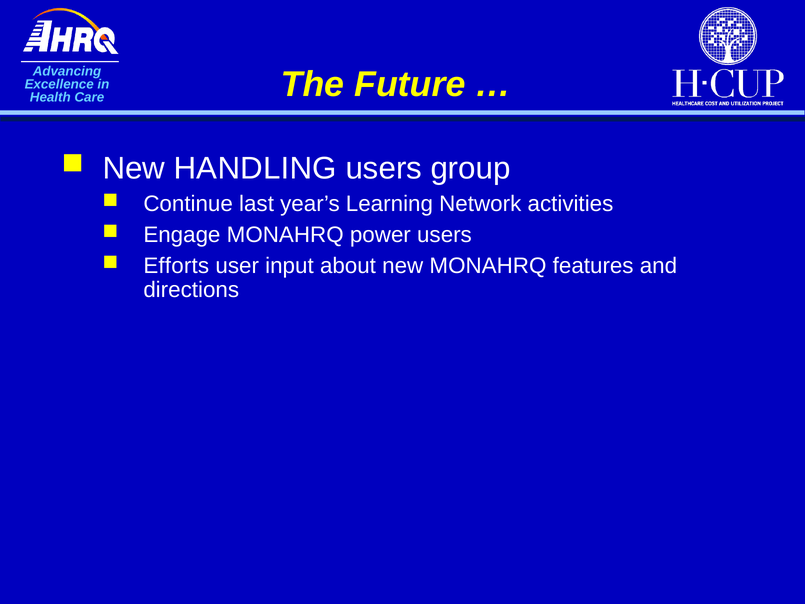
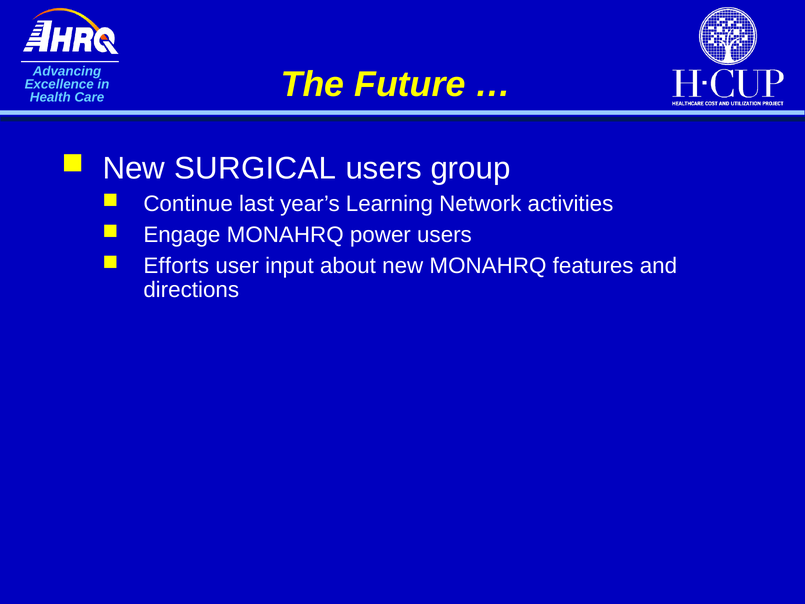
HANDLING: HANDLING -> SURGICAL (255, 168)
